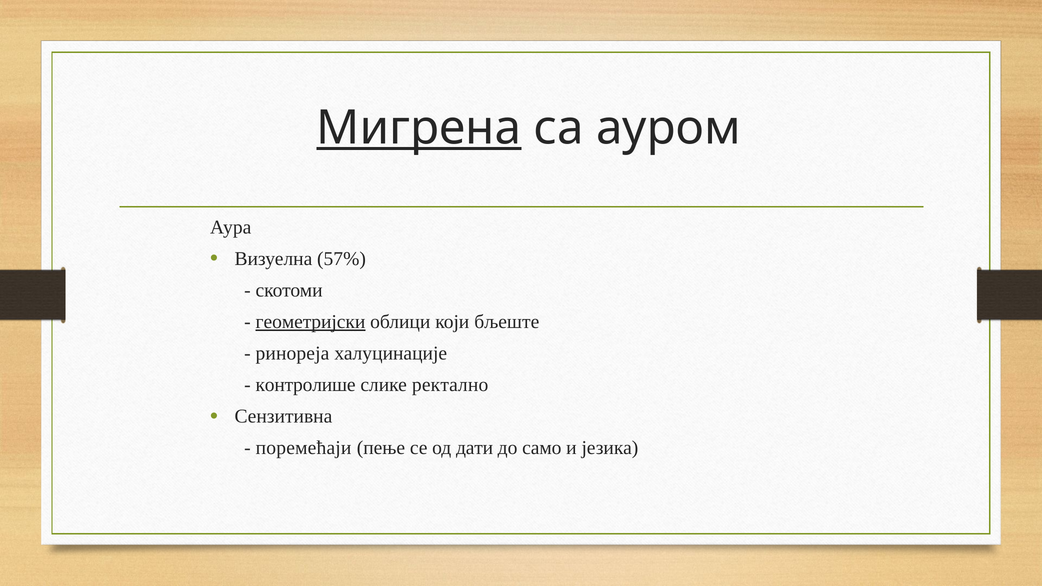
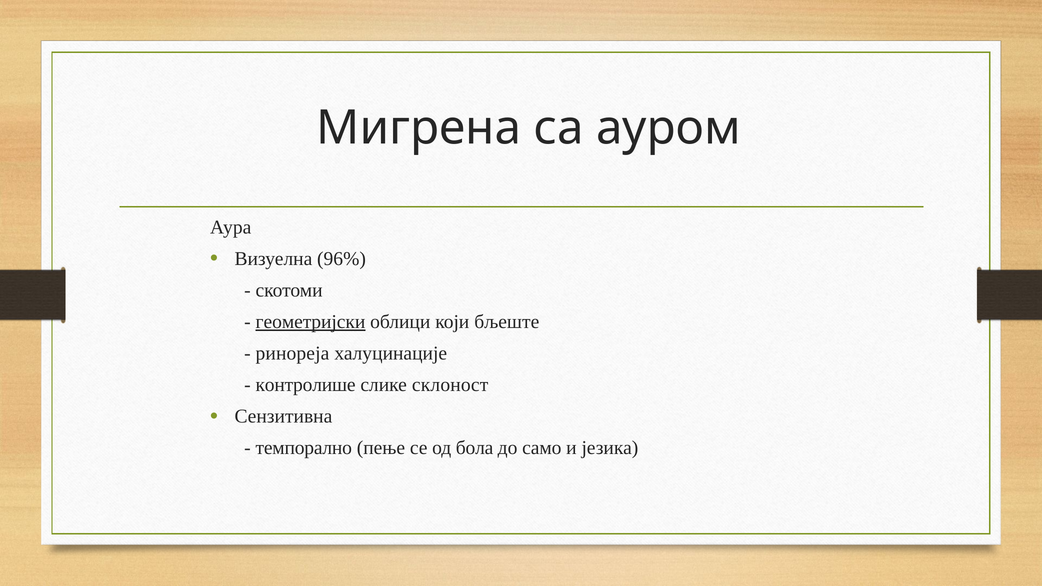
Мигрена underline: present -> none (419, 128)
57%: 57% -> 96% (342, 259)
ректално: ректално -> склоност (450, 385)
поремећаји: поремећаји -> темпорално (304, 448)
дати: дати -> бола (475, 448)
